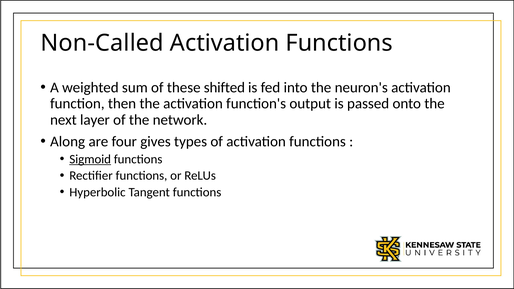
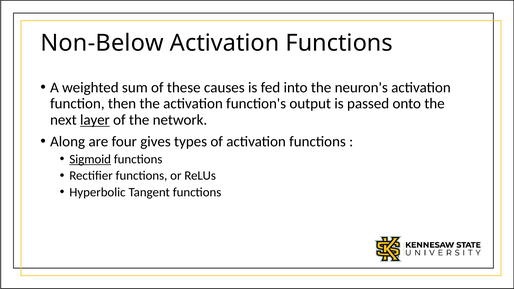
Non-Called: Non-Called -> Non-Below (102, 43)
shifted: shifted -> causes (224, 88)
layer underline: none -> present (95, 120)
